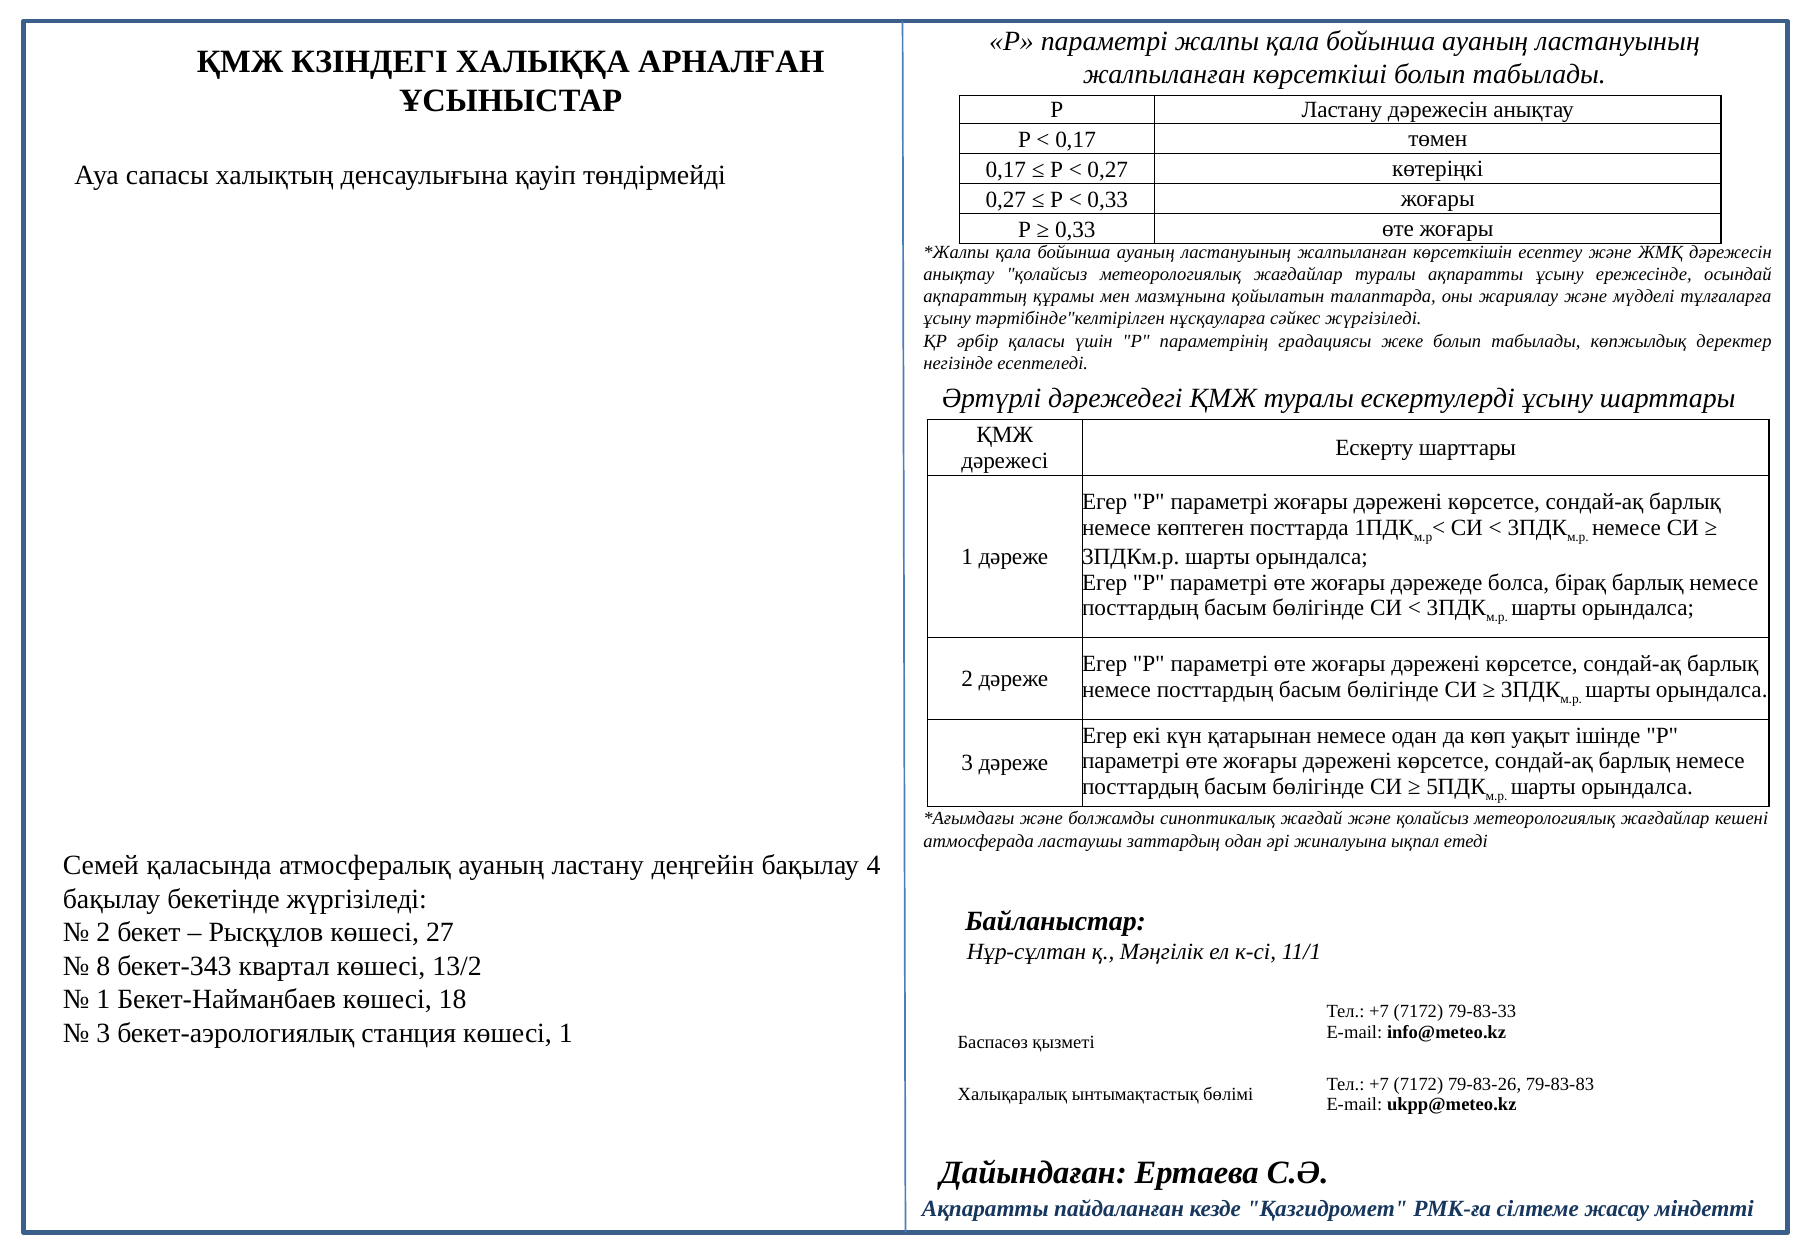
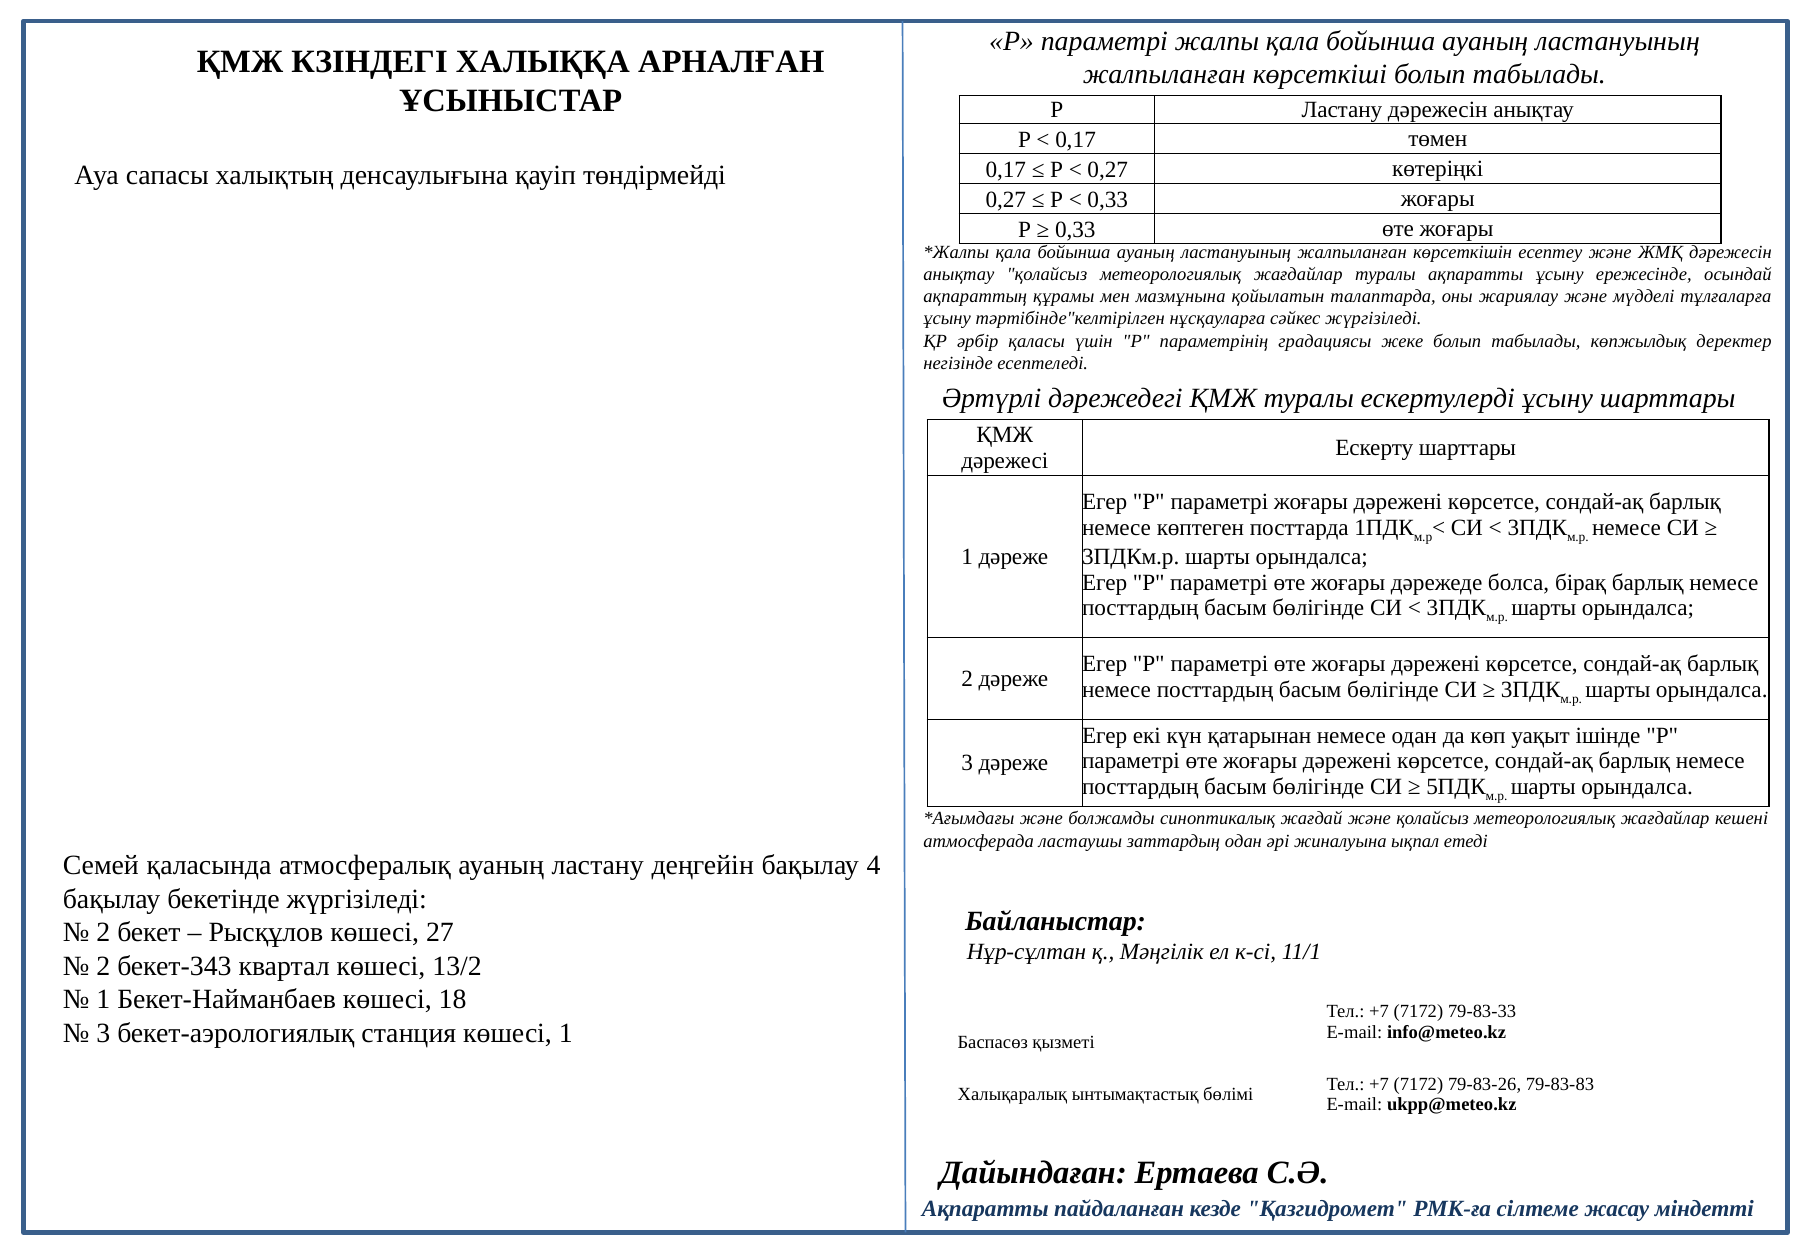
8: 8 -> 2 (103, 966)
